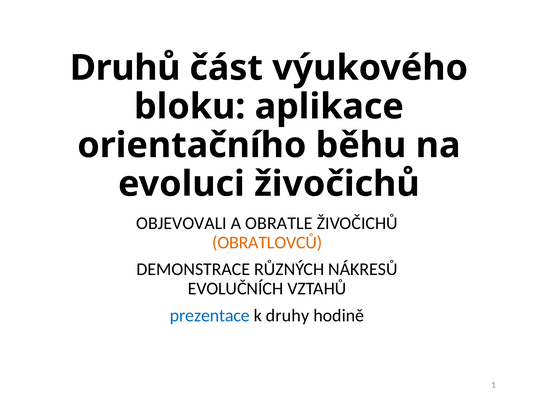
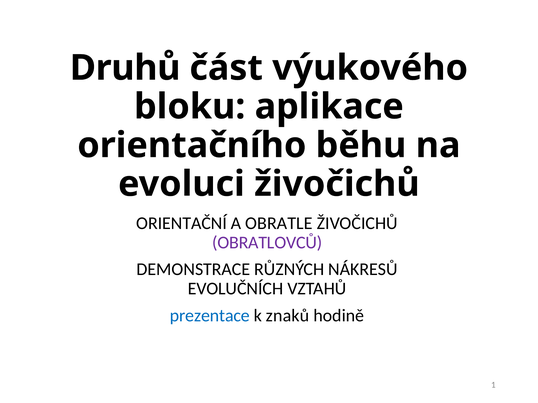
OBJEVOVALI: OBJEVOVALI -> ORIENTAČNÍ (182, 223)
OBRATLOVCŮ colour: orange -> purple (267, 243)
druhy: druhy -> znaků (288, 316)
